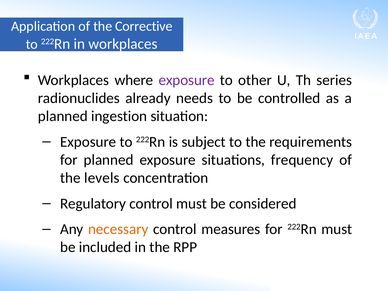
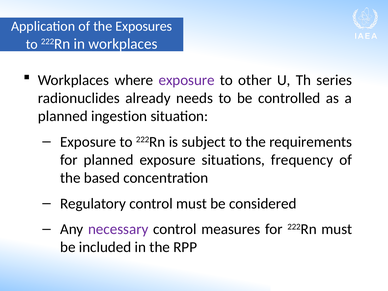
Corrective: Corrective -> Exposures (144, 26)
levels: levels -> based (102, 178)
necessary colour: orange -> purple (118, 229)
